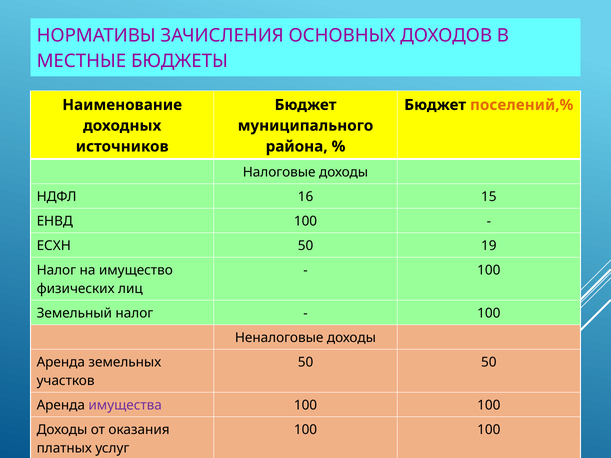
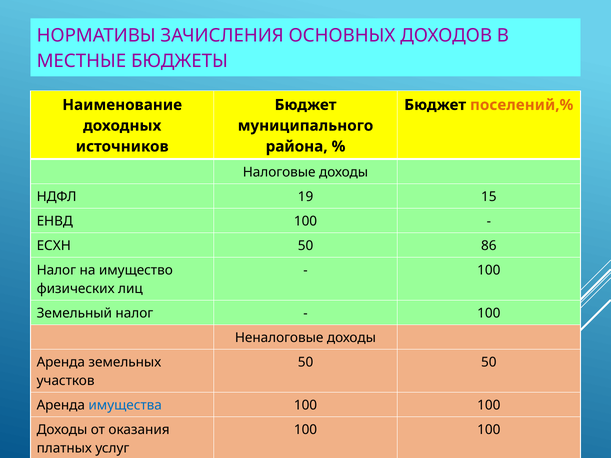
16: 16 -> 19 (306, 197)
19: 19 -> 86 (489, 246)
имущества colour: purple -> blue (125, 406)
